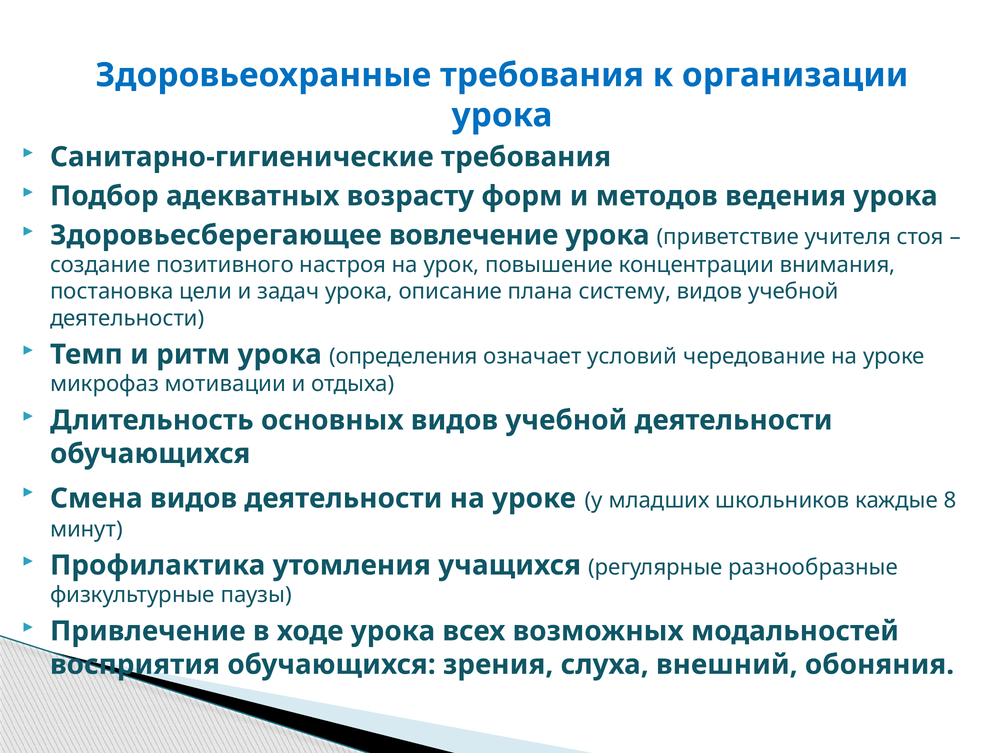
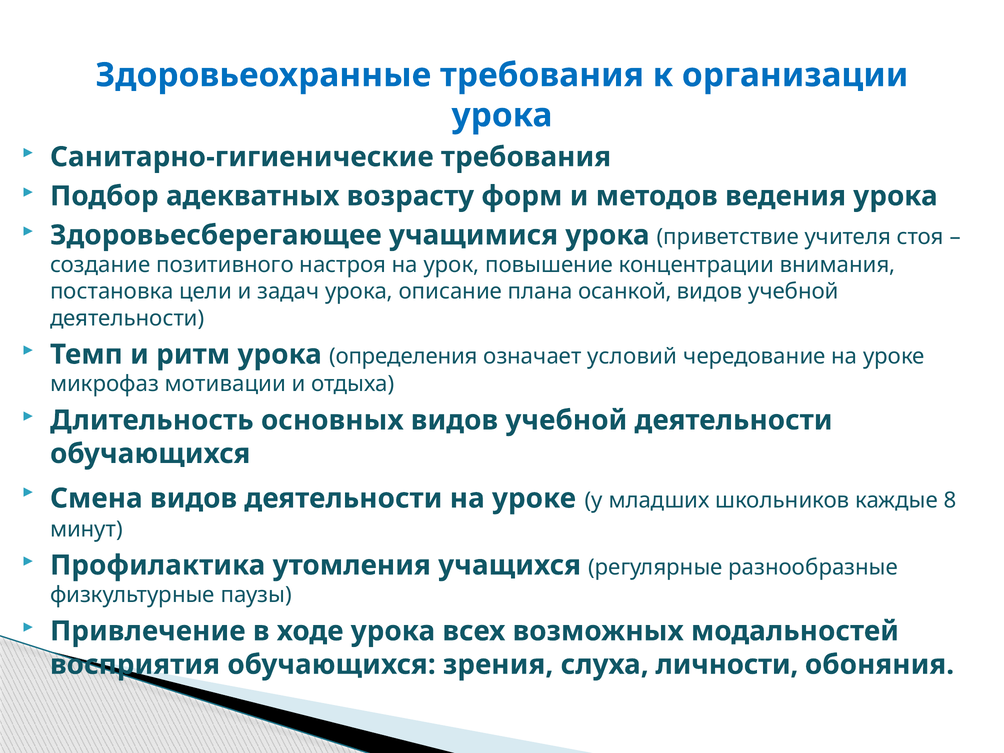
вовлечение: вовлечение -> учащимися (474, 235)
систему: систему -> осанкой (625, 292)
внешний: внешний -> личности (727, 665)
